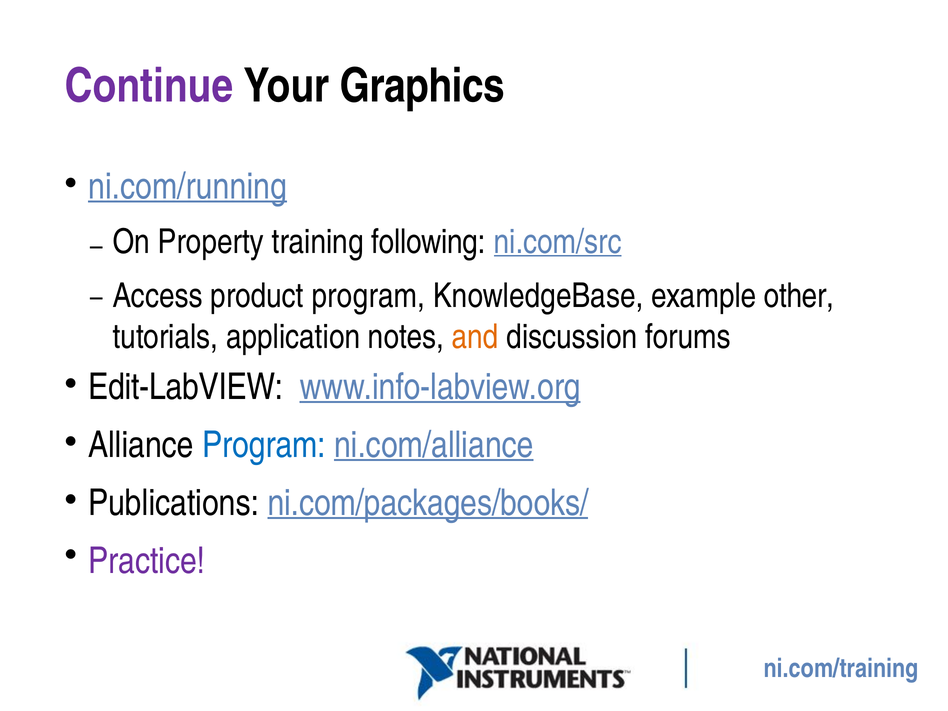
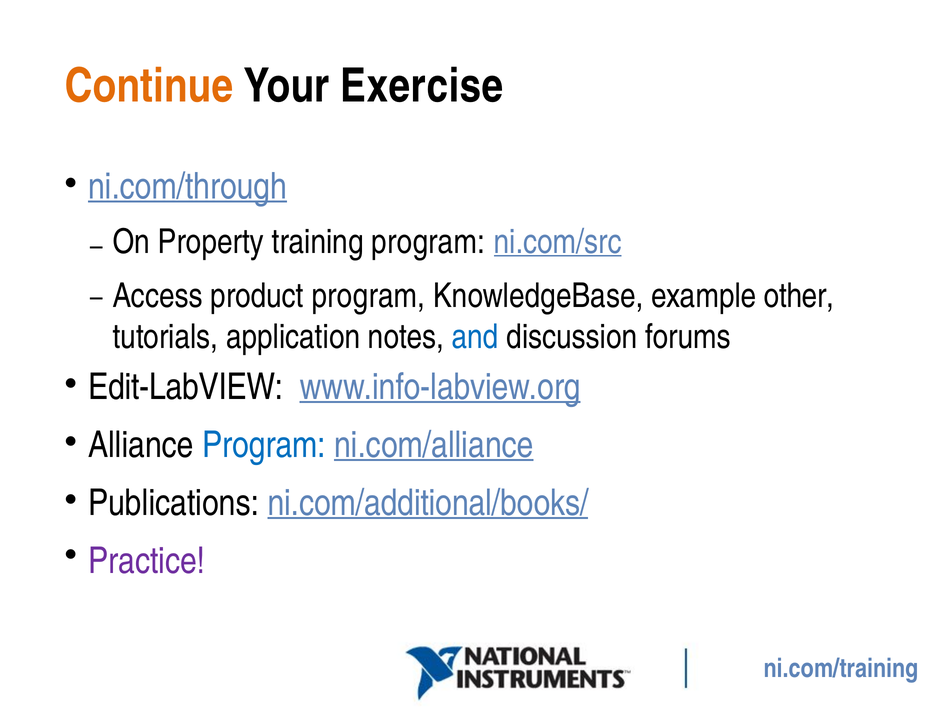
Continue colour: purple -> orange (149, 86)
Graphics: Graphics -> Exercise (422, 86)
ni.com/running: ni.com/running -> ni.com/through (188, 186)
training following: following -> program (428, 242)
and colour: orange -> blue (475, 337)
ni.com/packages/books/: ni.com/packages/books/ -> ni.com/additional/books/ (428, 503)
